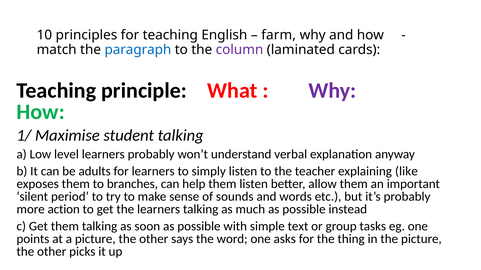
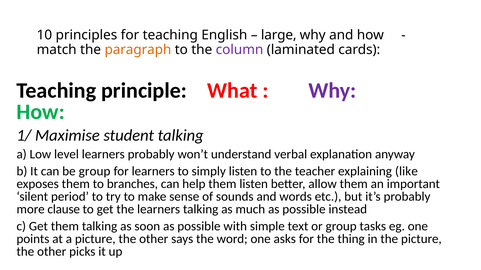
farm: farm -> large (279, 35)
paragraph colour: blue -> orange (138, 50)
be adults: adults -> group (95, 172)
action: action -> clause (64, 210)
